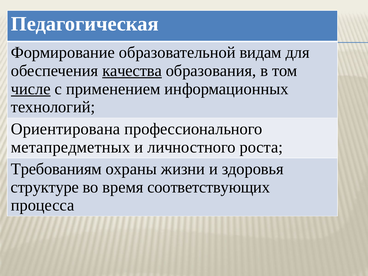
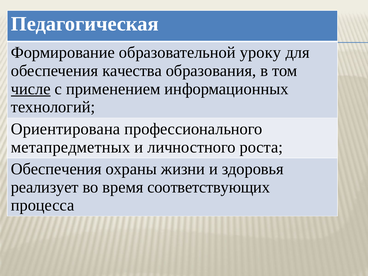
видам: видам -> уроку (260, 53)
качества underline: present -> none (132, 71)
Требованиям: Требованиям -> Обеспечения (56, 169)
структуре: структуре -> реализует (45, 187)
